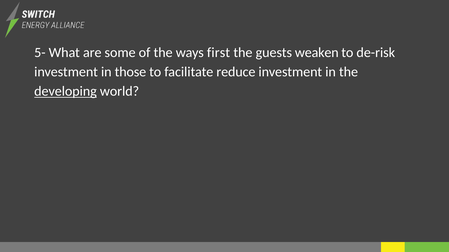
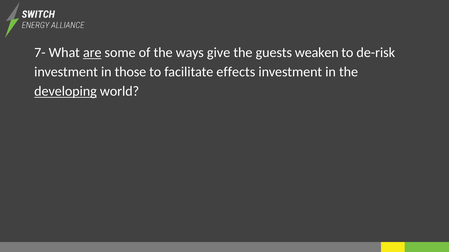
5-: 5- -> 7- (40, 53)
are underline: none -> present (92, 53)
first: first -> give (219, 53)
reduce: reduce -> effects (236, 72)
